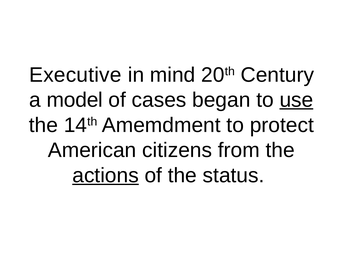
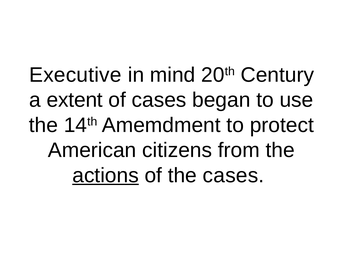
model: model -> extent (75, 100)
use underline: present -> none (296, 100)
the status: status -> cases (233, 176)
